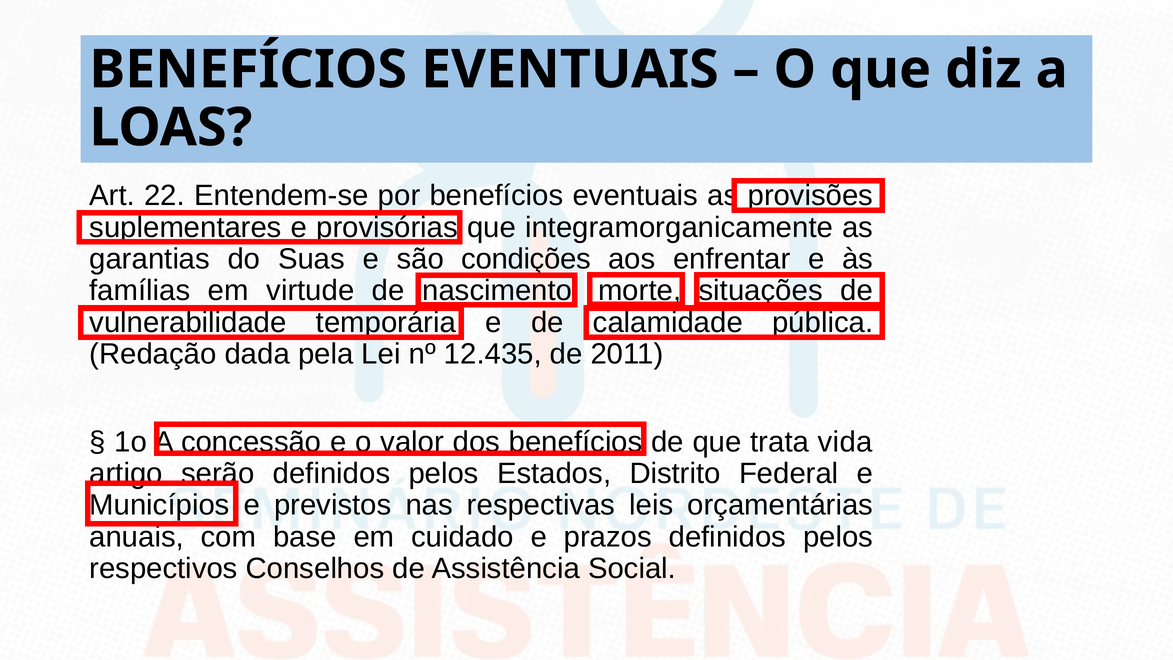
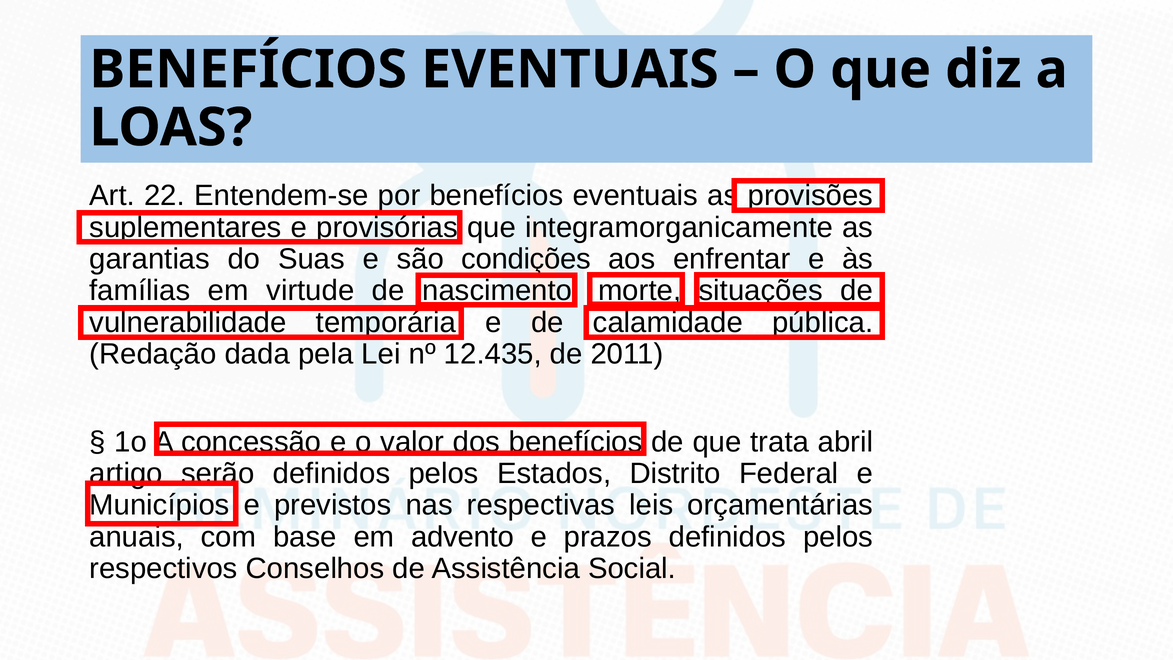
vida: vida -> abril (845, 442)
cuidado: cuidado -> advento (463, 537)
